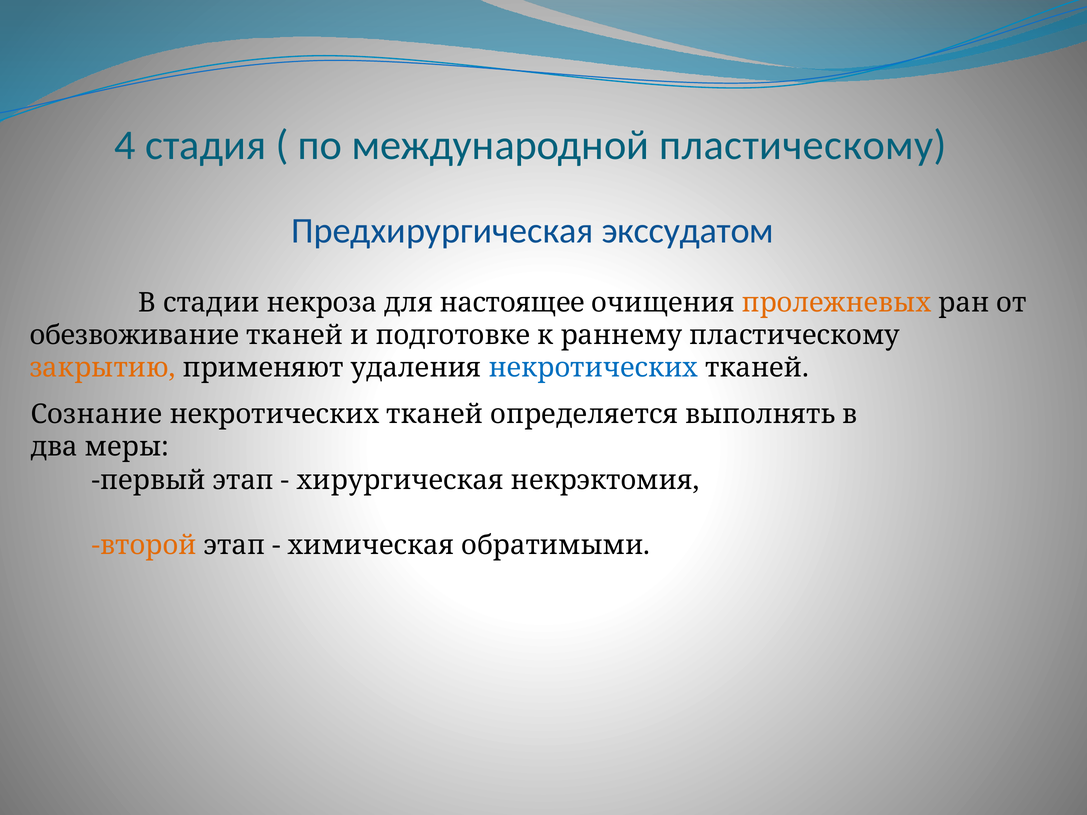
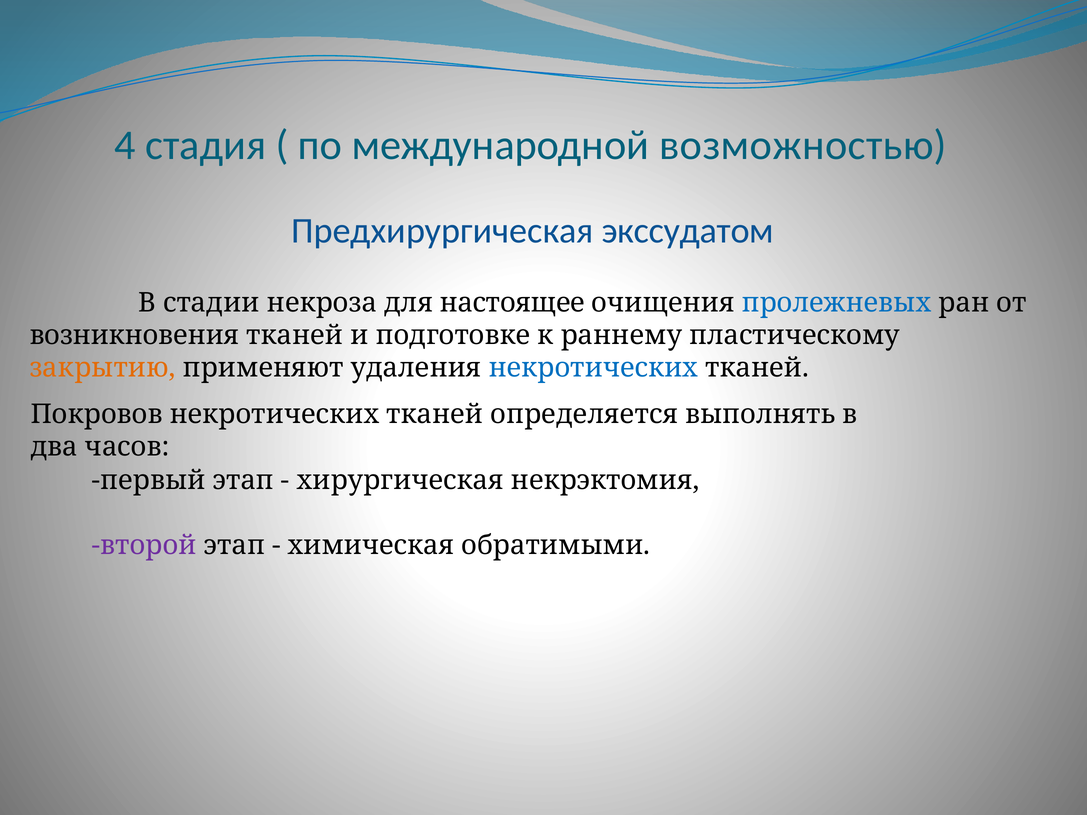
международной пластическому: пластическому -> возможностью (803, 145)
пролежневых colour: orange -> blue (837, 303)
обезвоживание: обезвоживание -> возникновения (134, 335)
Сознание: Сознание -> Покровов (97, 414)
меры: меры -> часов (127, 447)
второй colour: orange -> purple (144, 545)
